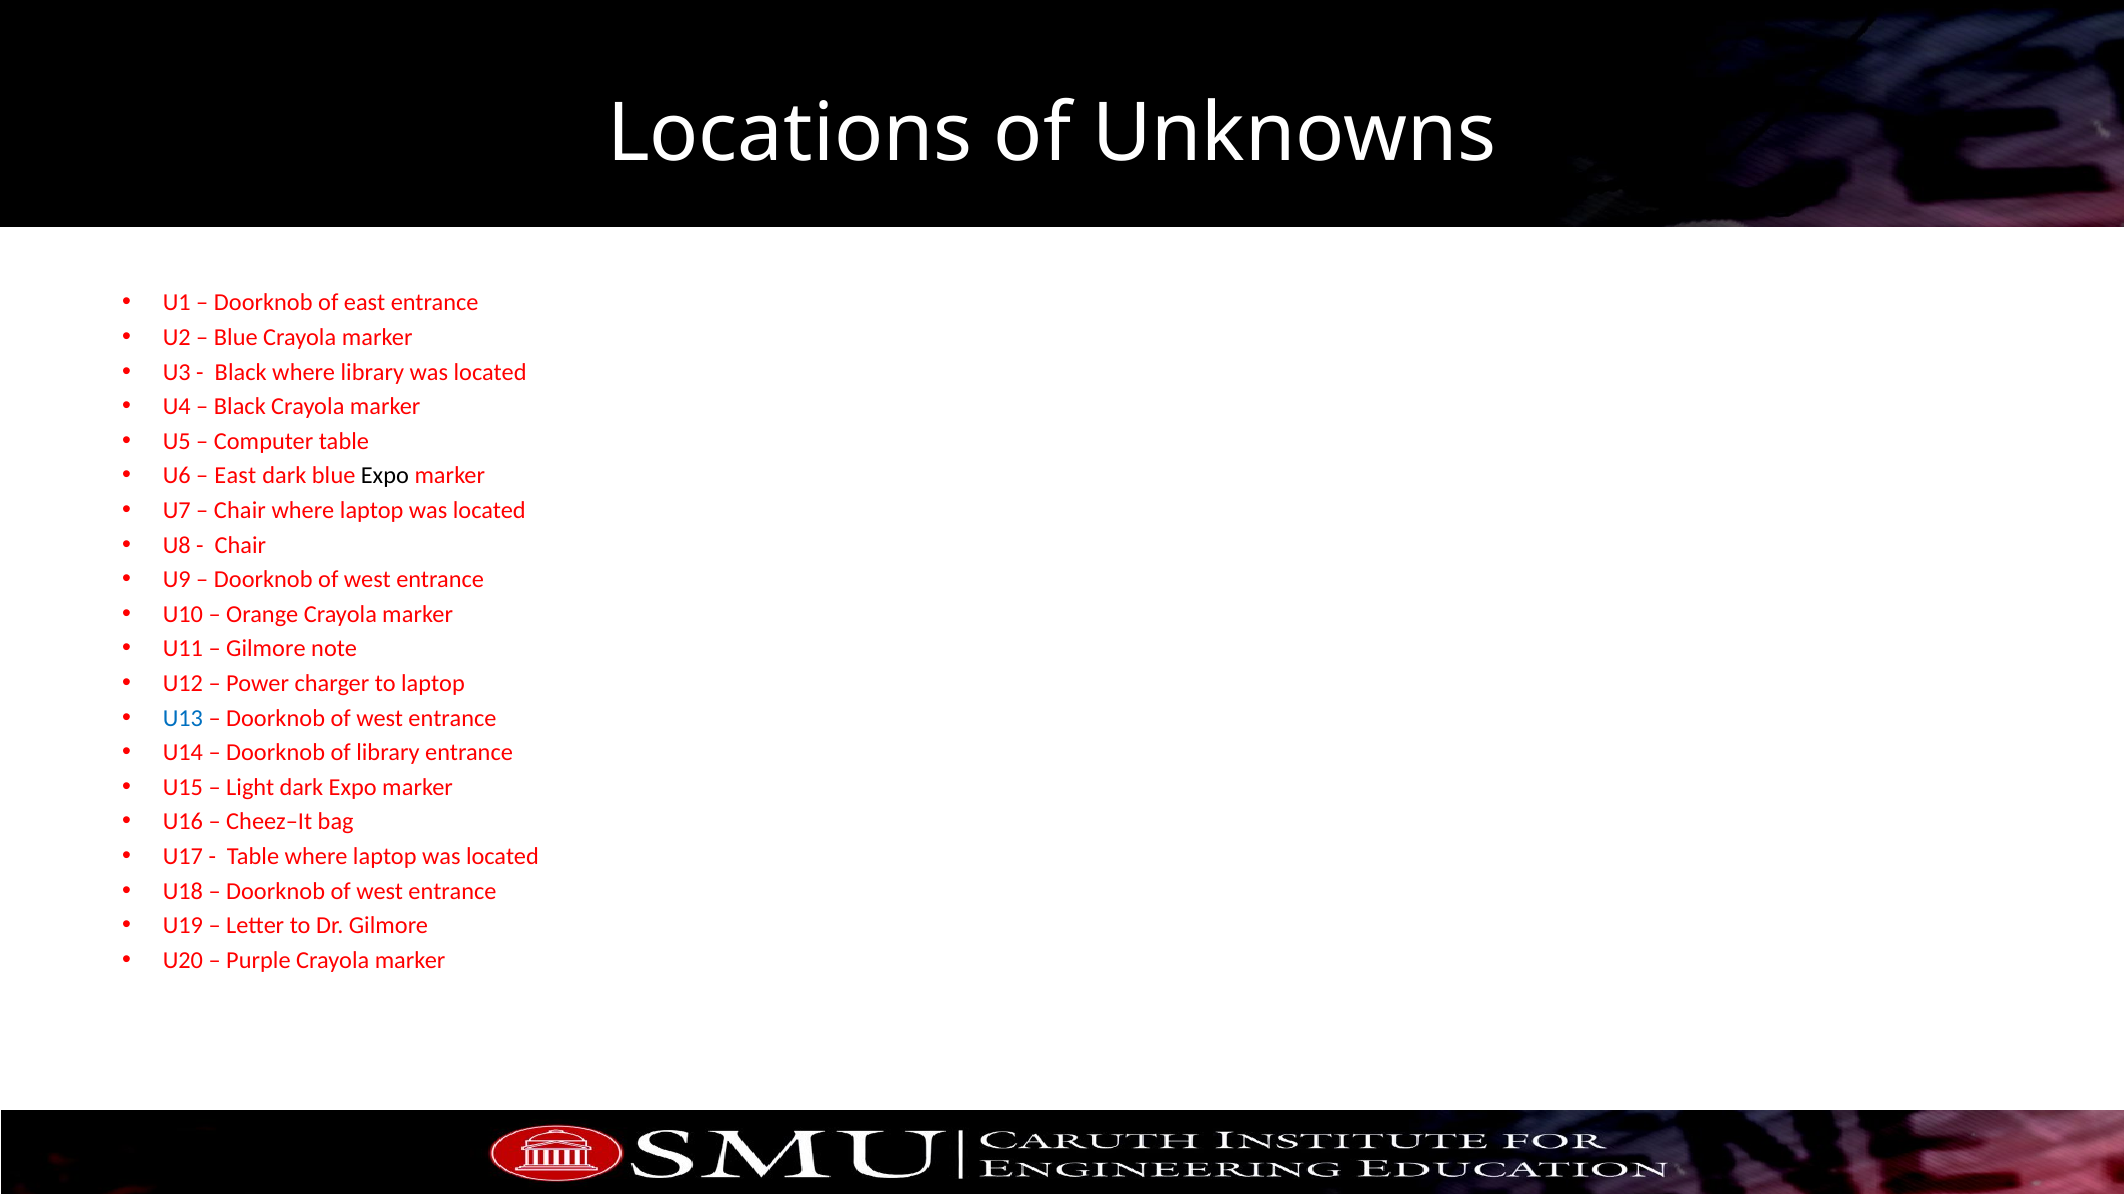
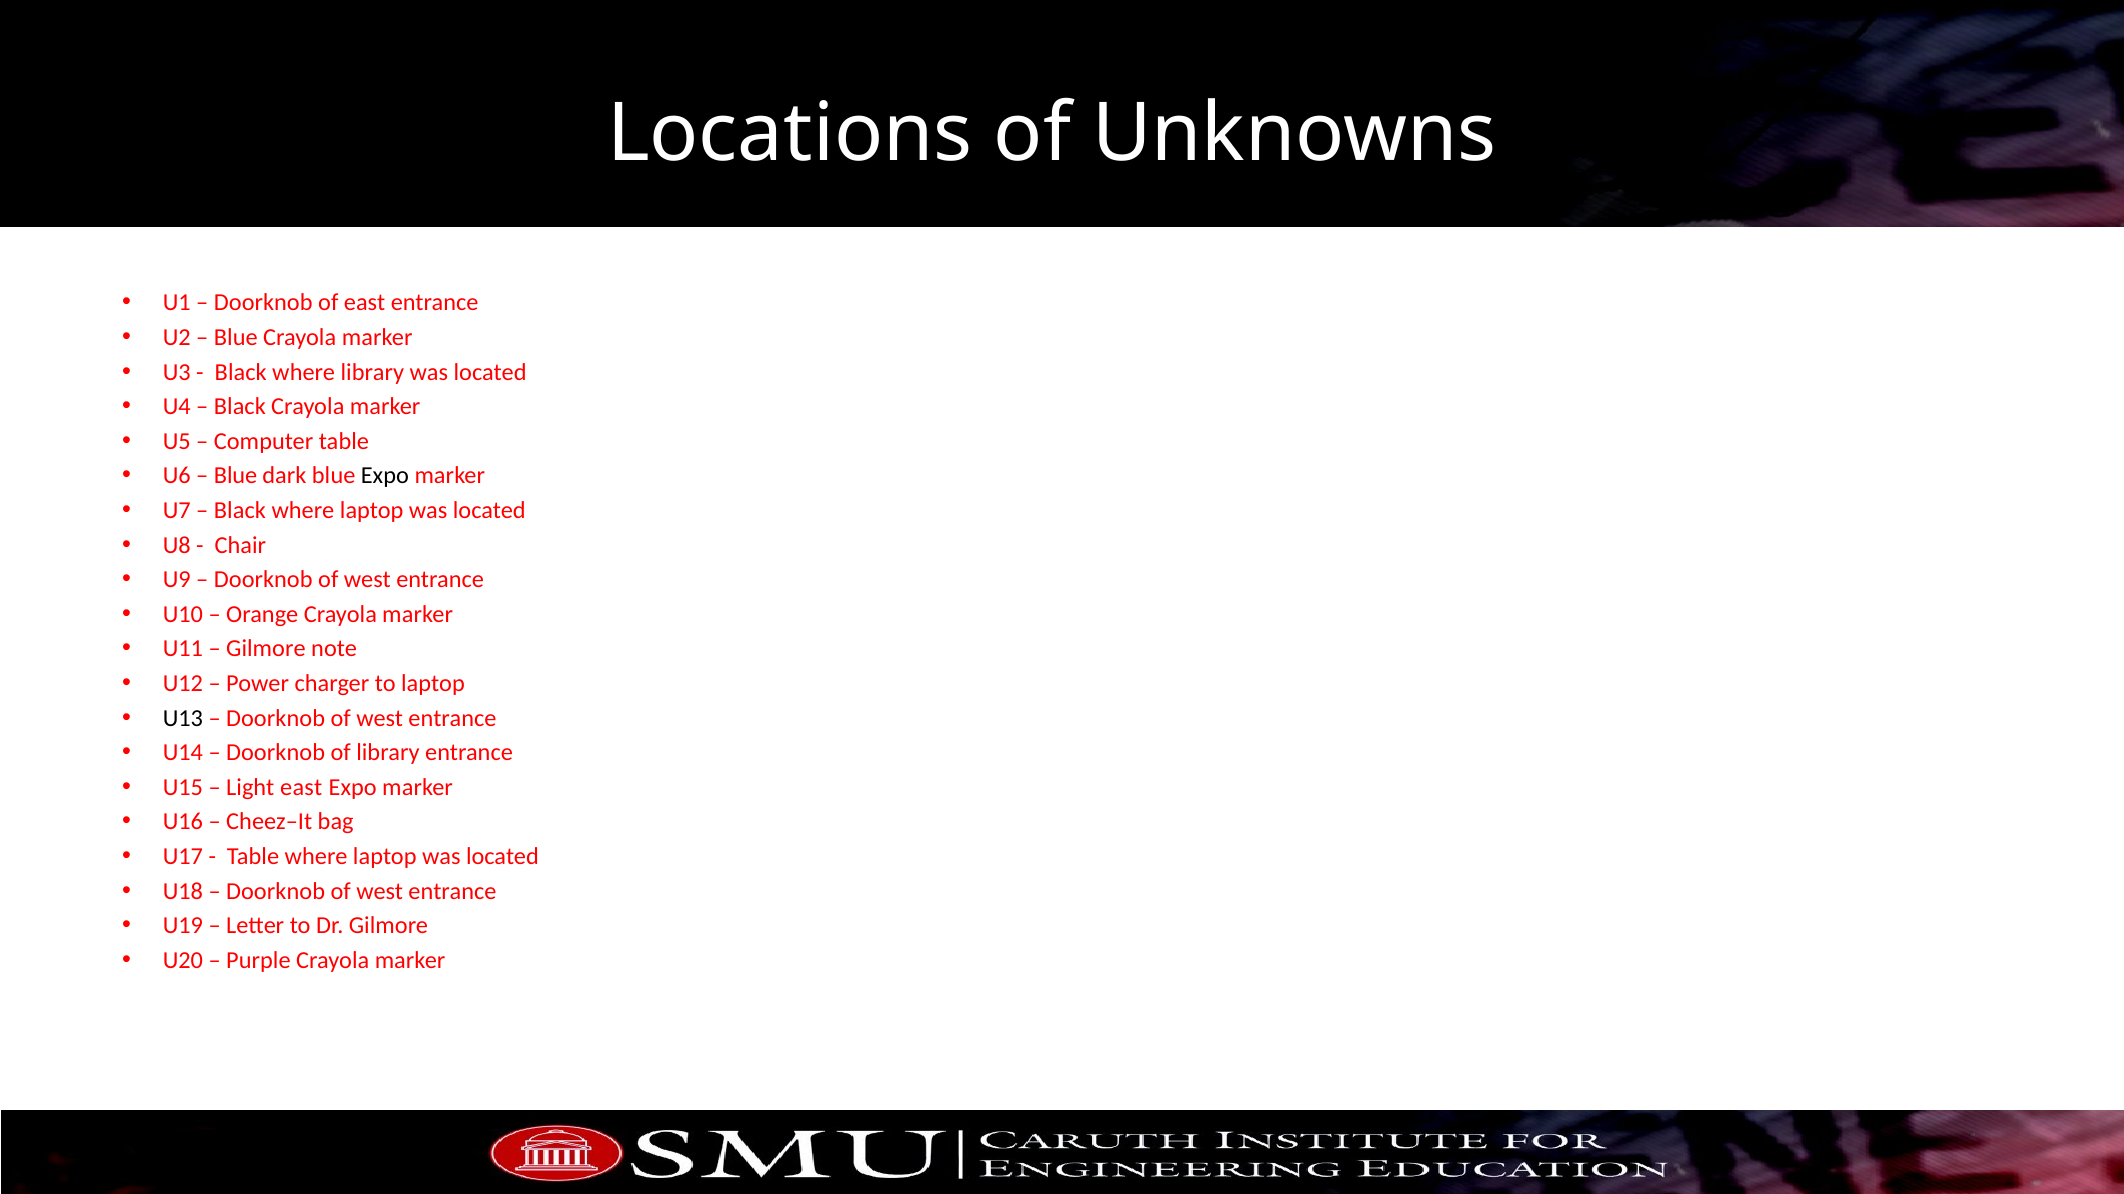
East: East -> Blue (236, 476)
Chair: Chair -> Black (240, 511)
U13 colour: blue -> black (183, 718)
Light dark: dark -> east (301, 788)
